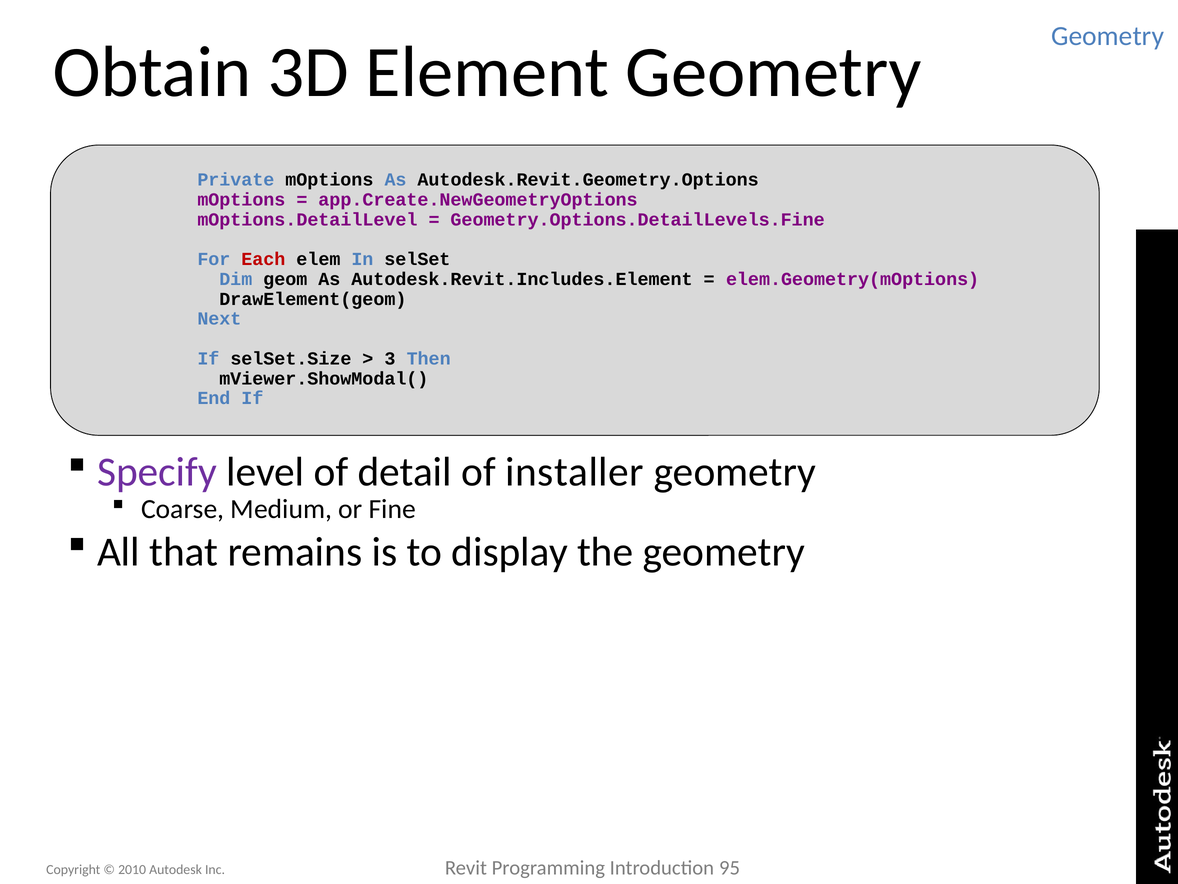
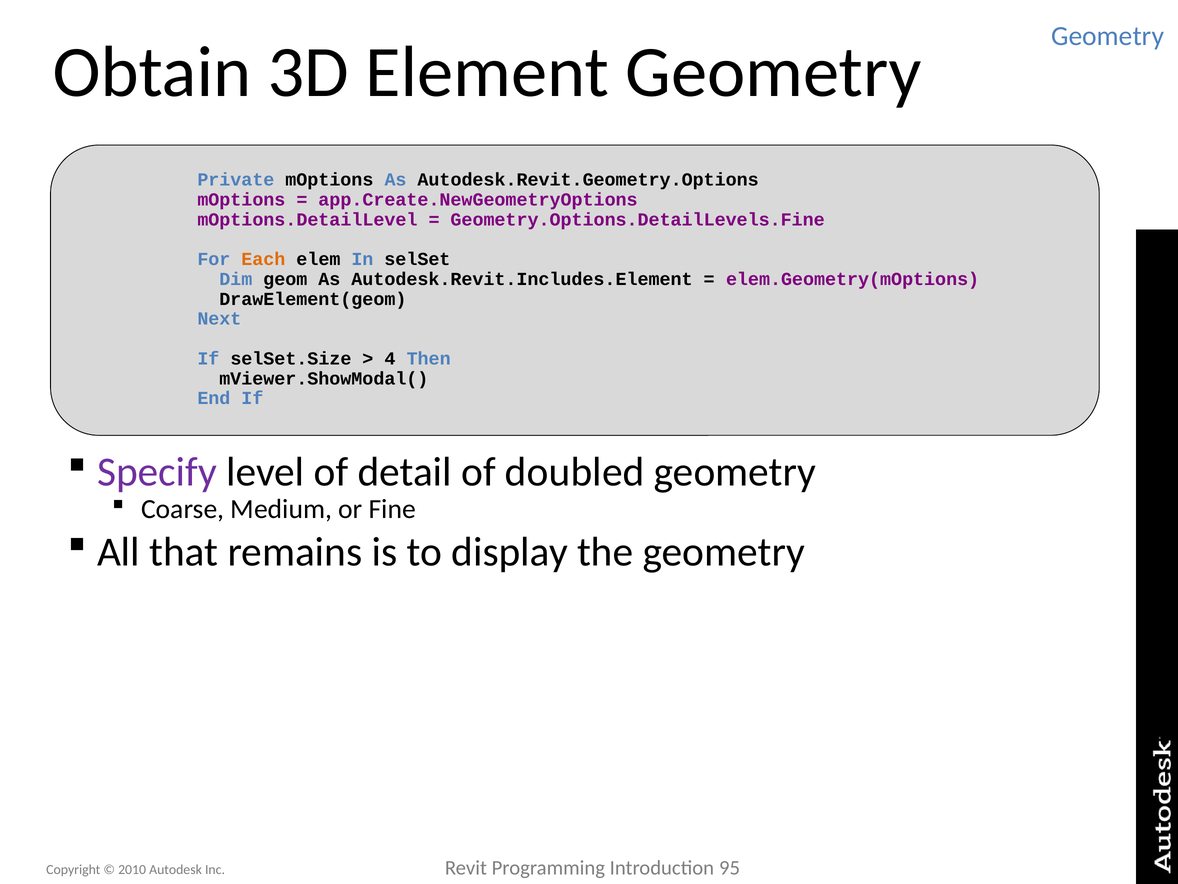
Each colour: red -> orange (263, 259)
3: 3 -> 4 (390, 359)
installer: installer -> doubled (575, 472)
